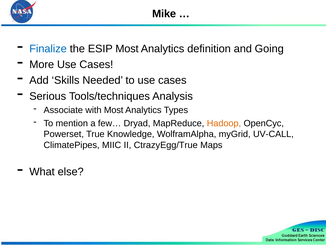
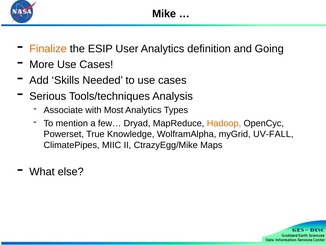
Finalize colour: blue -> orange (48, 49)
ESIP Most: Most -> User (127, 49)
UV-CALL: UV-CALL -> UV-FALL (273, 134)
CtrazyEgg/True: CtrazyEgg/True -> CtrazyEgg/Mike (166, 145)
